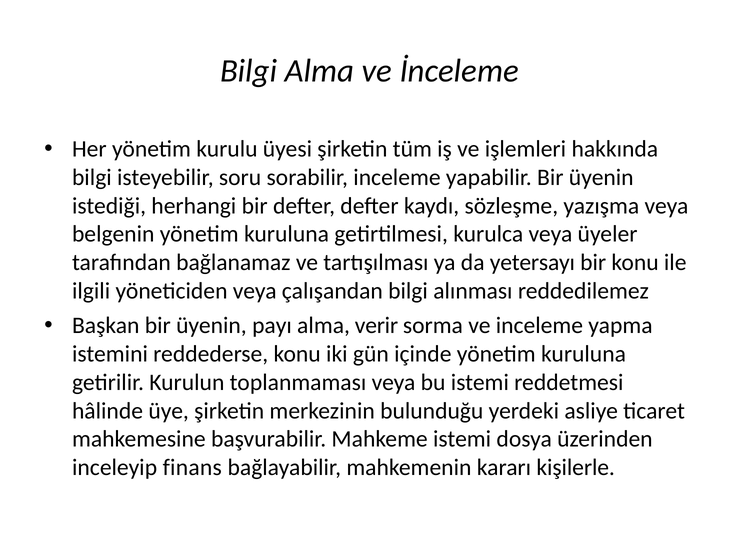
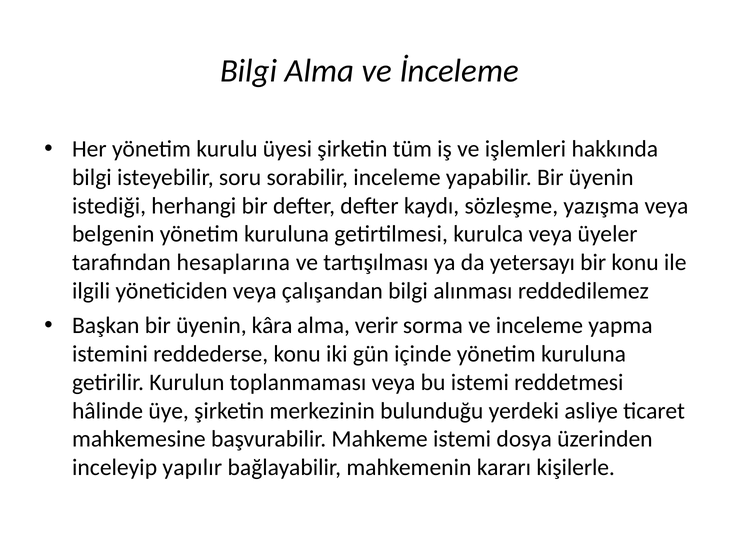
bağlanamaz: bağlanamaz -> hesaplarına (233, 262)
payı: payı -> kâra (272, 325)
finans: finans -> yapılır (192, 467)
